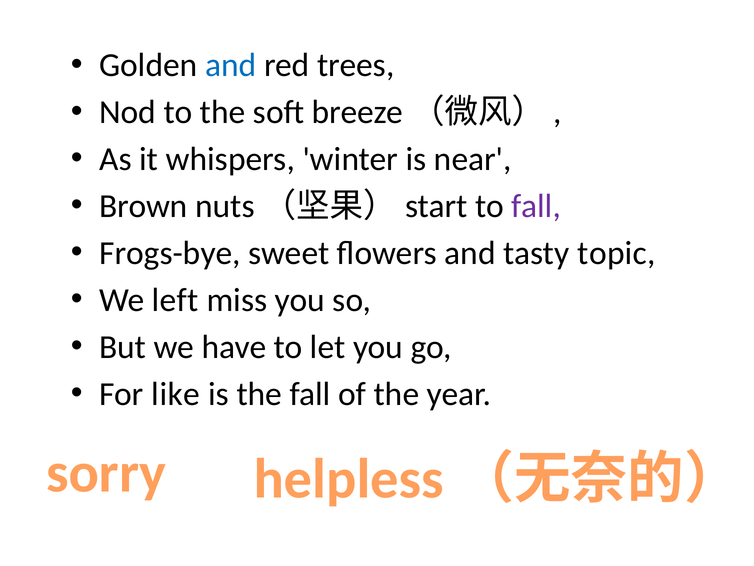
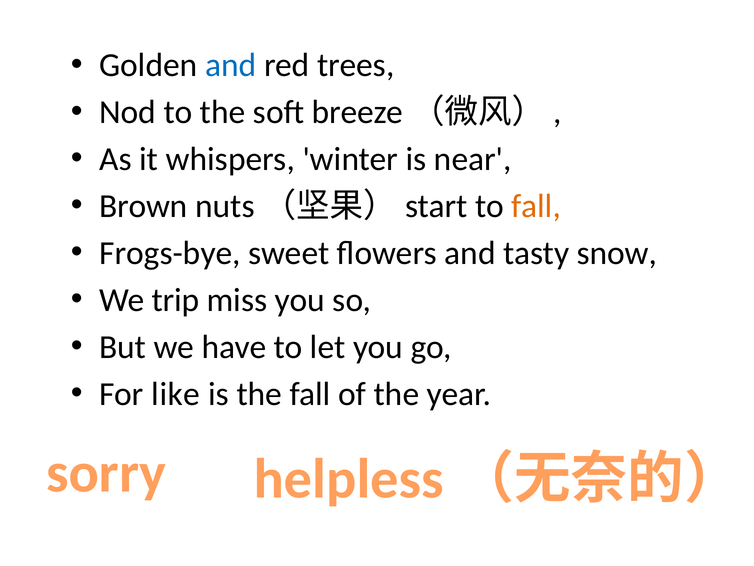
fall colour: purple -> orange (536, 206)
topic: topic -> snow (617, 253)
left: left -> trip (176, 300)
